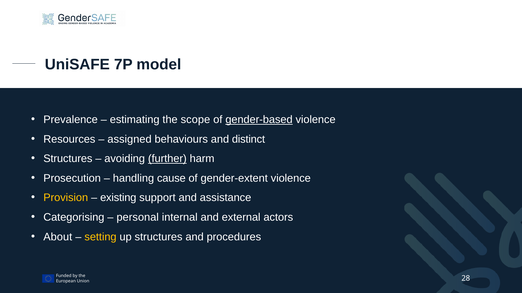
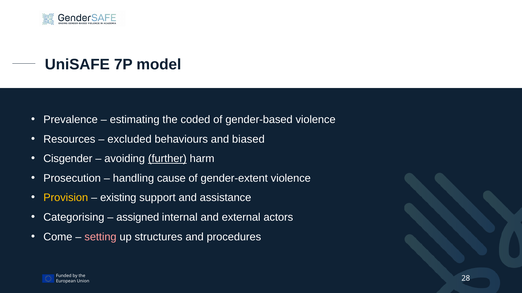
scope: scope -> coded (195, 120)
gender-based underline: present -> none (259, 120)
assigned: assigned -> excluded (130, 139)
distinct: distinct -> biased (248, 139)
Structures: Structures -> Cisgender (68, 159)
personal: personal -> assigned (138, 218)
About: About -> Come (58, 237)
setting colour: yellow -> pink (101, 237)
